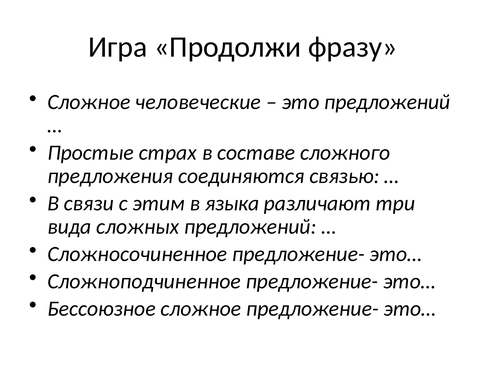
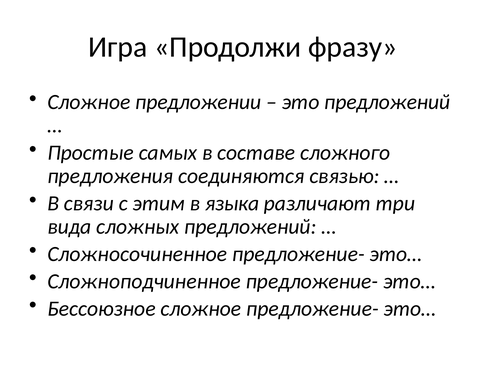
человеческие: человеческие -> предложении (198, 102)
страх: страх -> самых (168, 153)
